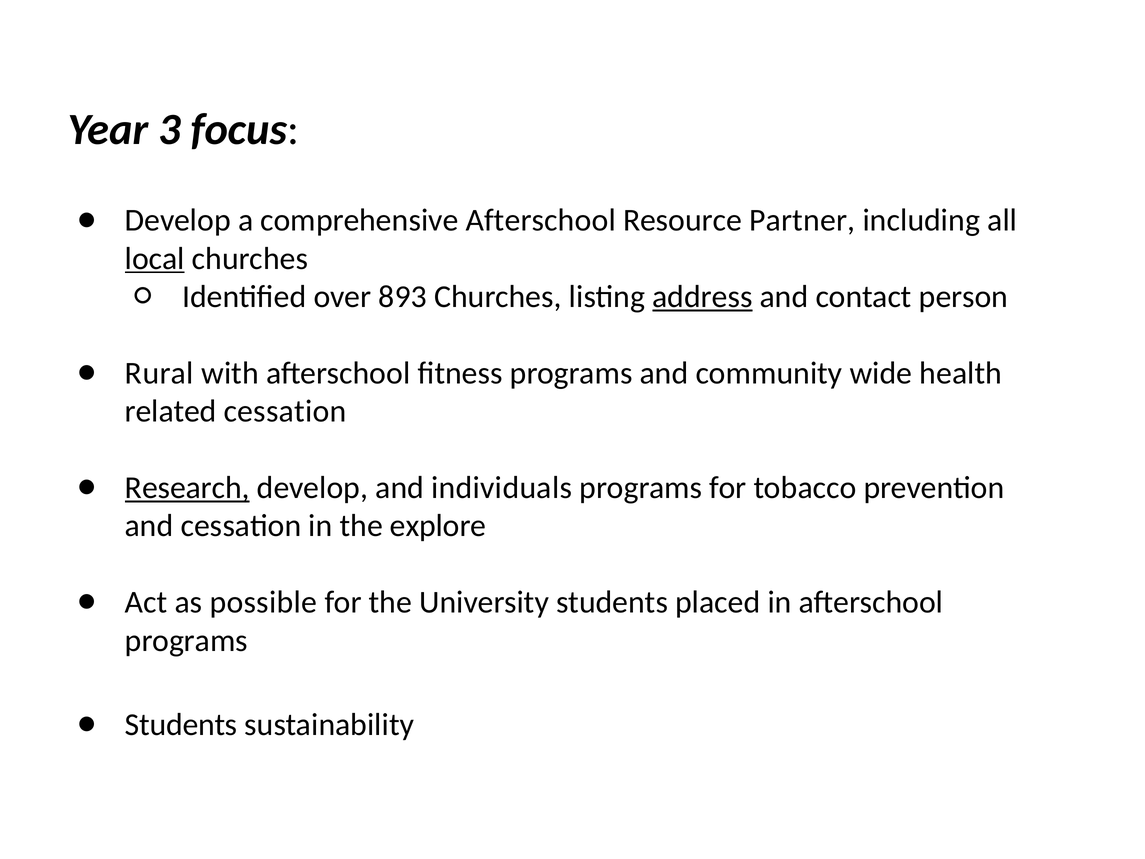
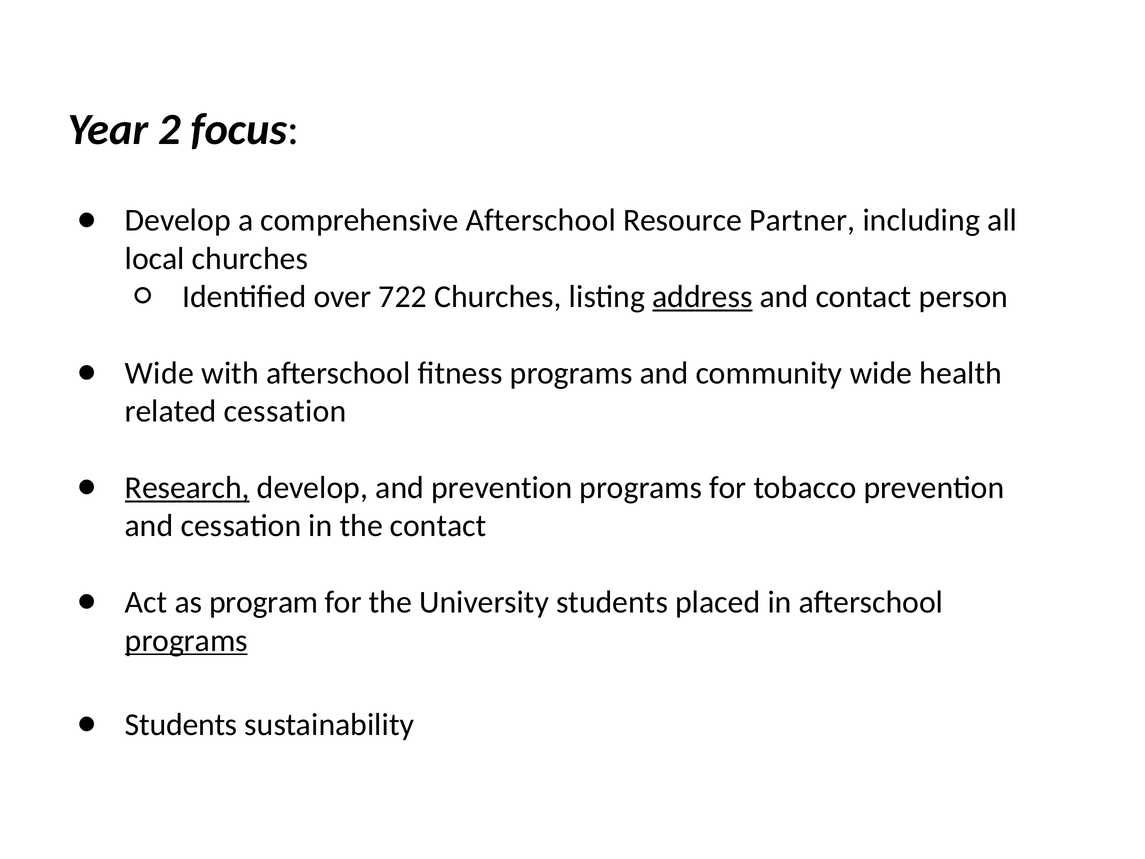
3: 3 -> 2 (170, 130)
local underline: present -> none (155, 259)
893: 893 -> 722 (403, 297)
Rural: Rural -> Wide (159, 373)
and individuals: individuals -> prevention (502, 488)
the explore: explore -> contact (438, 526)
possible: possible -> program (264, 602)
programs underline: none -> present (186, 640)
